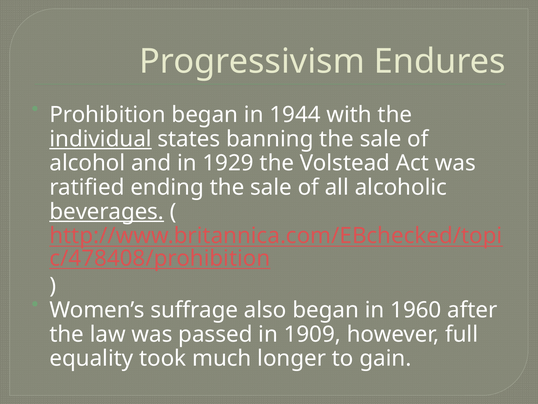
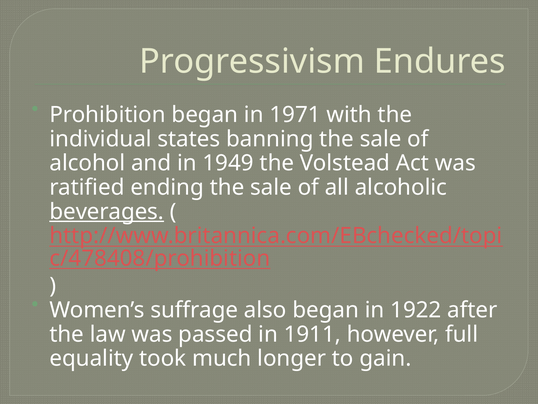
1944: 1944 -> 1971 (295, 115)
individual underline: present -> none (101, 139)
1929: 1929 -> 1949 (228, 163)
1960: 1960 -> 1922 (416, 310)
1909: 1909 -> 1911 (312, 334)
